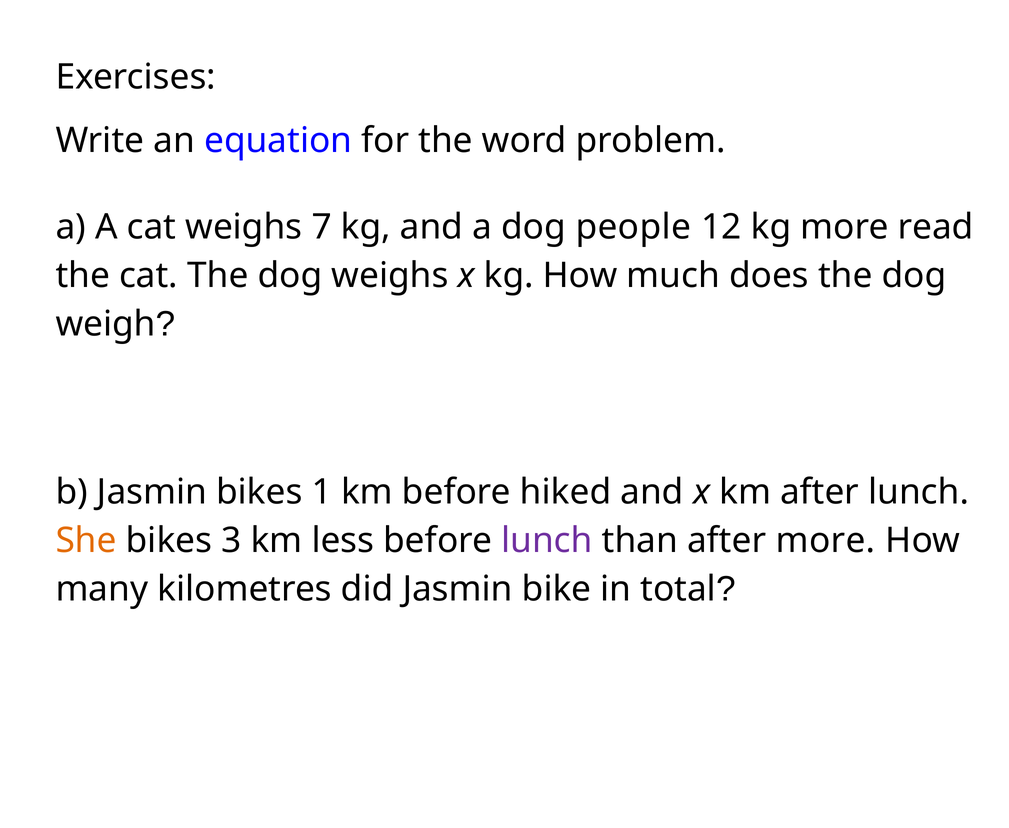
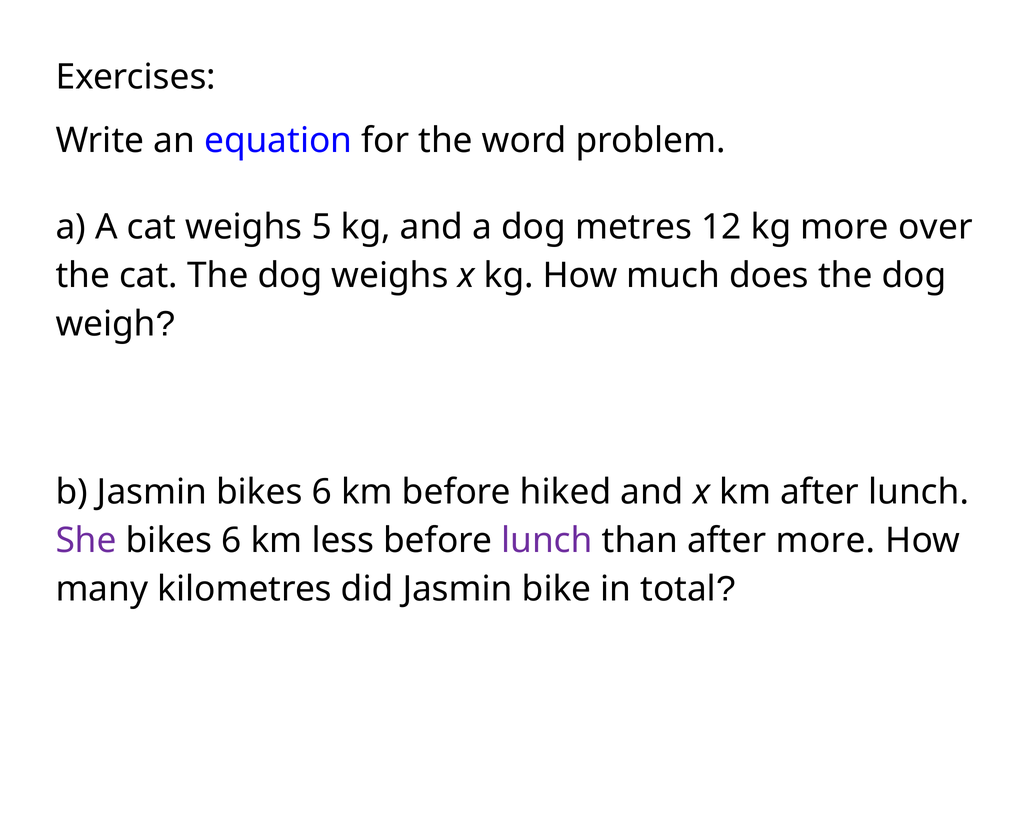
7: 7 -> 5 (322, 227)
people: people -> metres (634, 227)
read: read -> over (935, 227)
Jasmin bikes 1: 1 -> 6 (322, 492)
She colour: orange -> purple (86, 540)
3: 3 -> 6 (231, 540)
